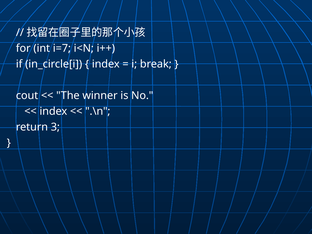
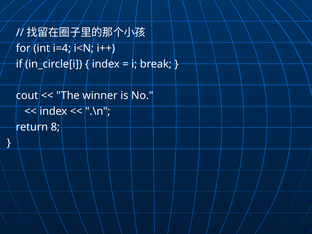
i=7: i=7 -> i=4 (62, 48)
3: 3 -> 8 (55, 127)
